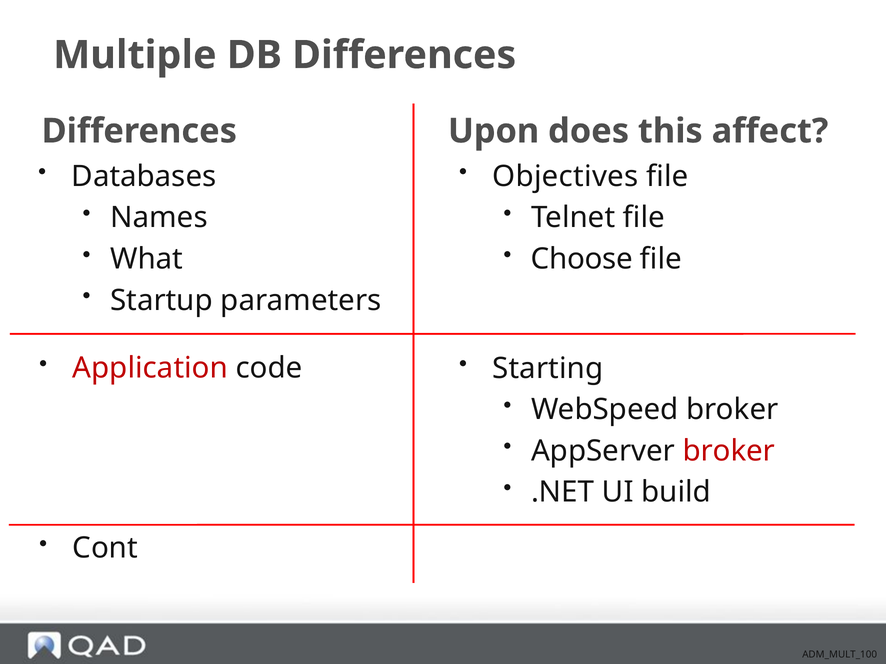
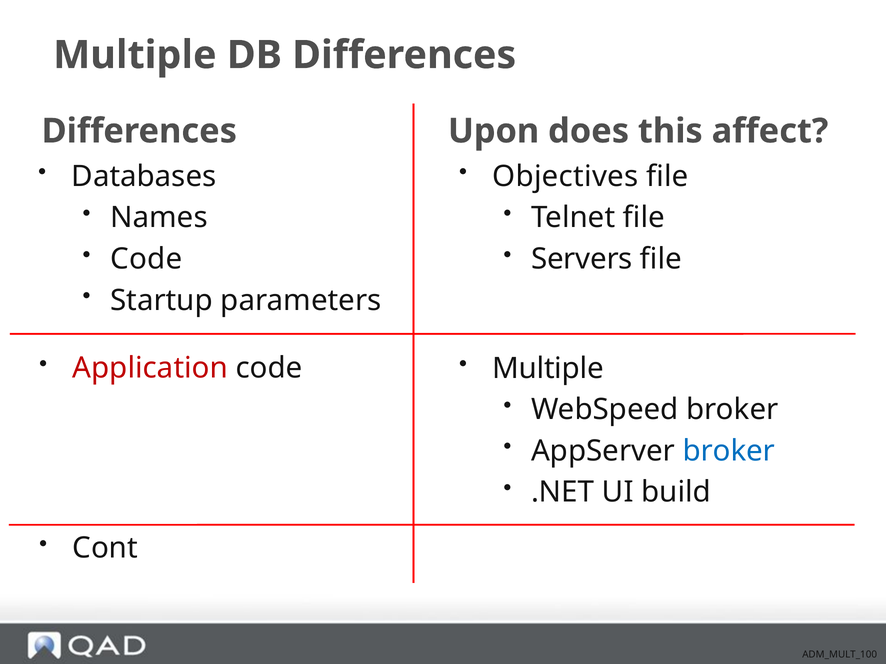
What: What -> Code (146, 259)
Choose: Choose -> Servers (582, 259)
Starting: Starting -> Multiple (548, 369)
broker colour: red -> blue (729, 451)
